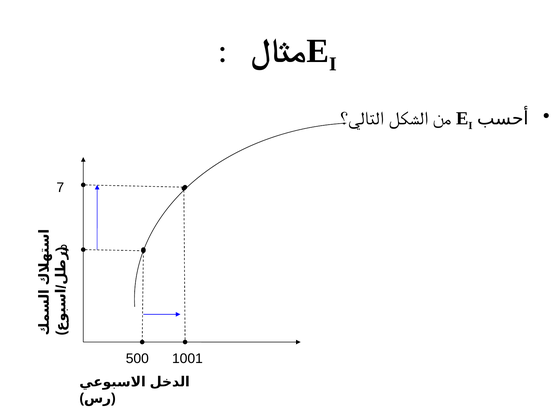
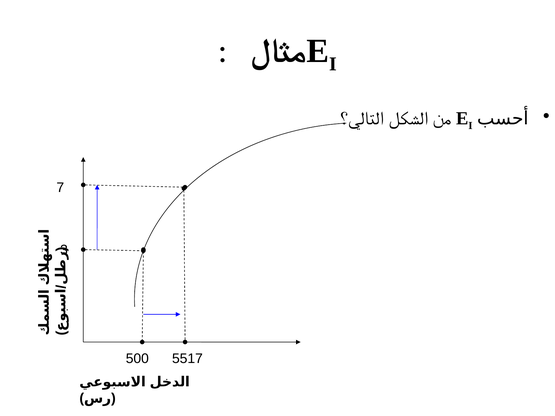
1001: 1001 -> 5517 (187, 359)
